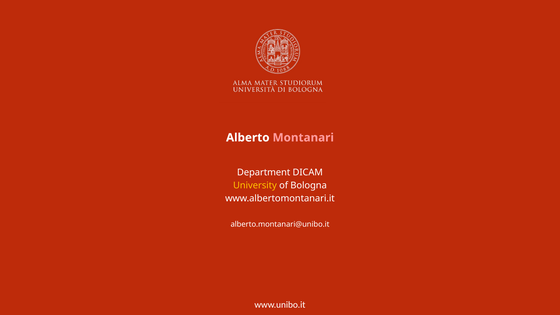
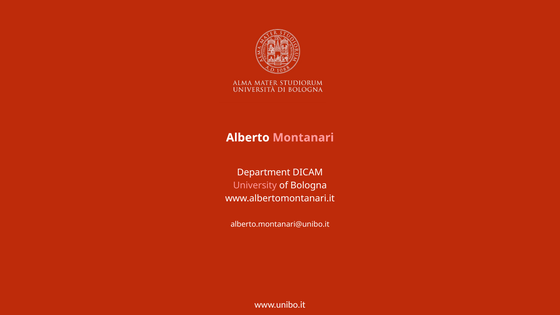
University colour: yellow -> pink (255, 185)
